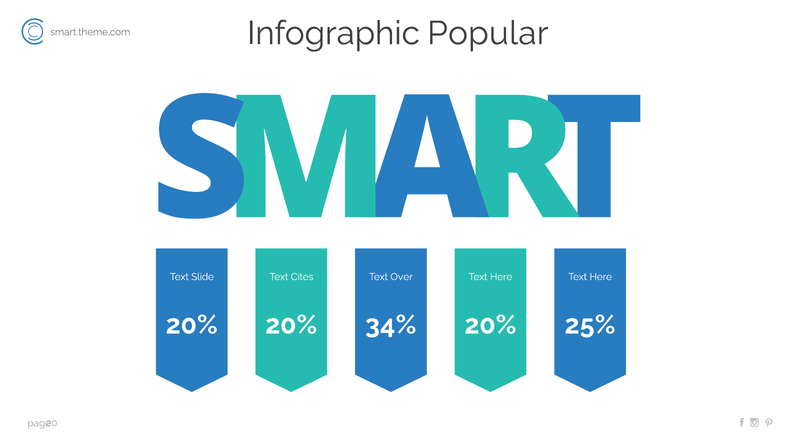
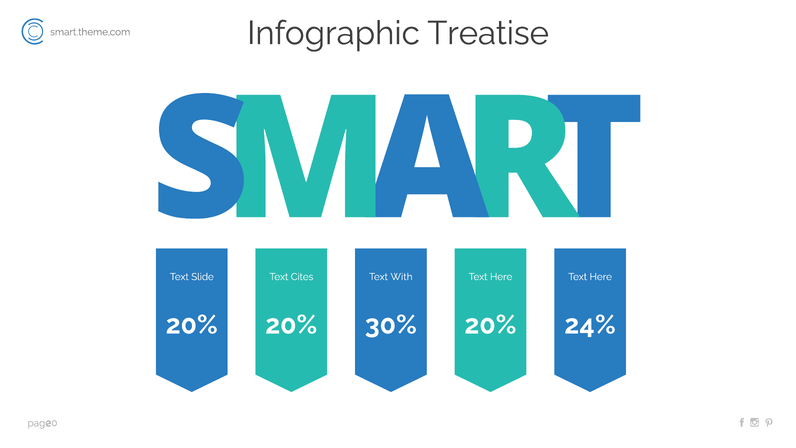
Popular: Popular -> Treatise (488, 33)
Over: Over -> With (402, 277)
34%: 34% -> 30% (391, 325)
25%: 25% -> 24% (590, 325)
